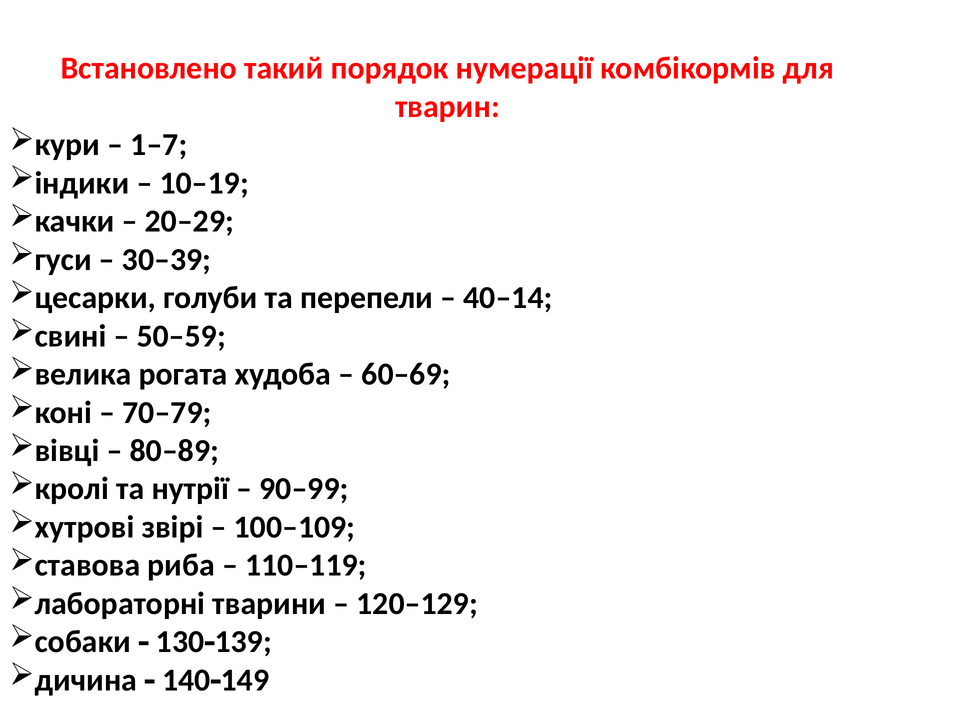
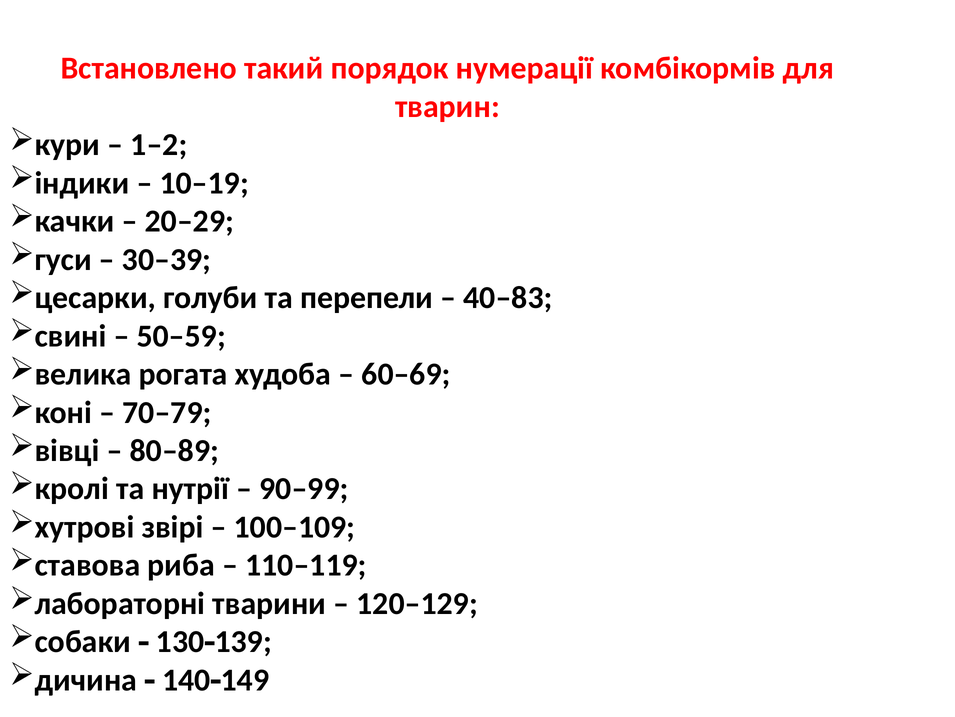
1–7: 1–7 -> 1–2 (159, 145)
40–14: 40–14 -> 40–83 (508, 297)
